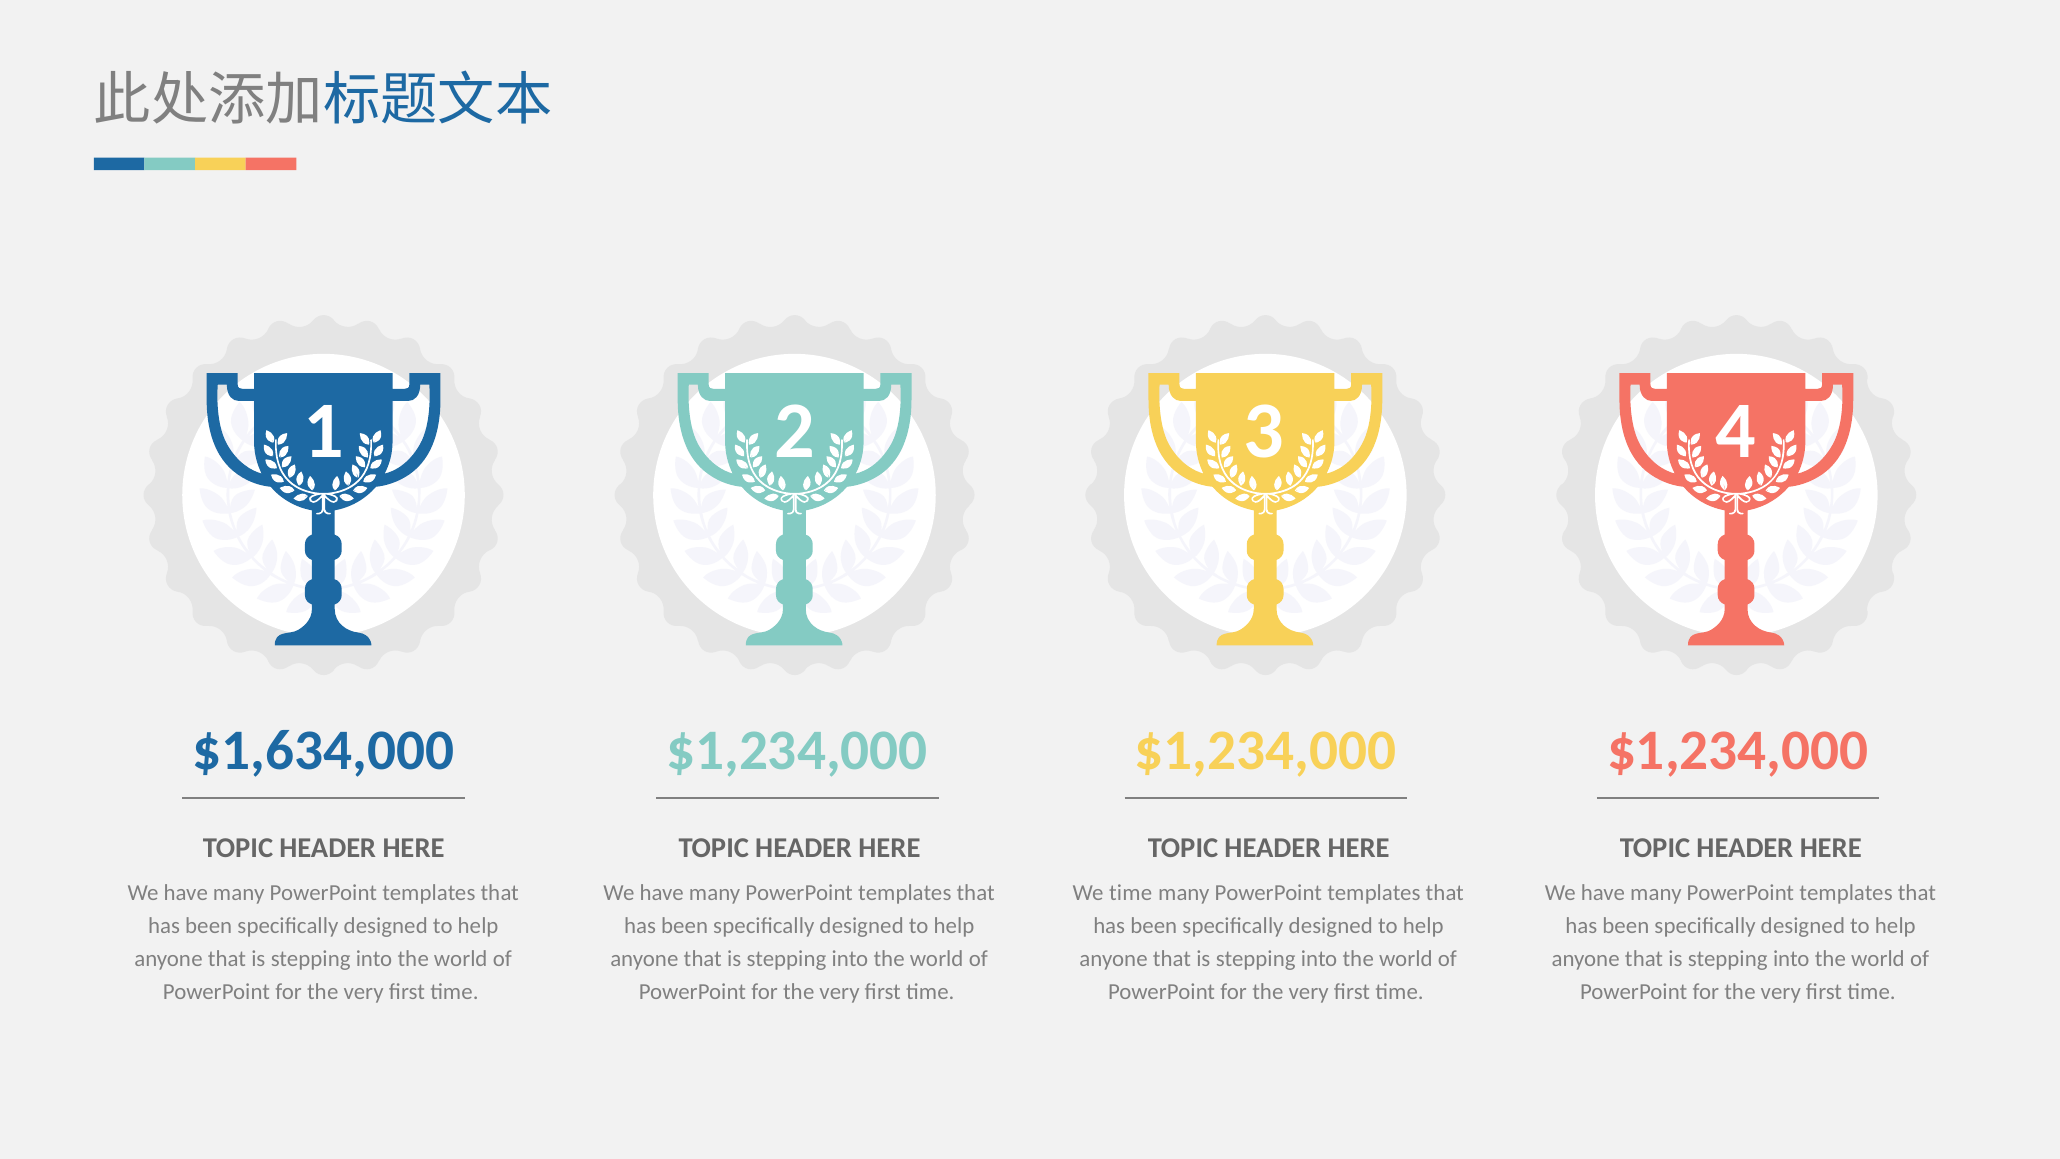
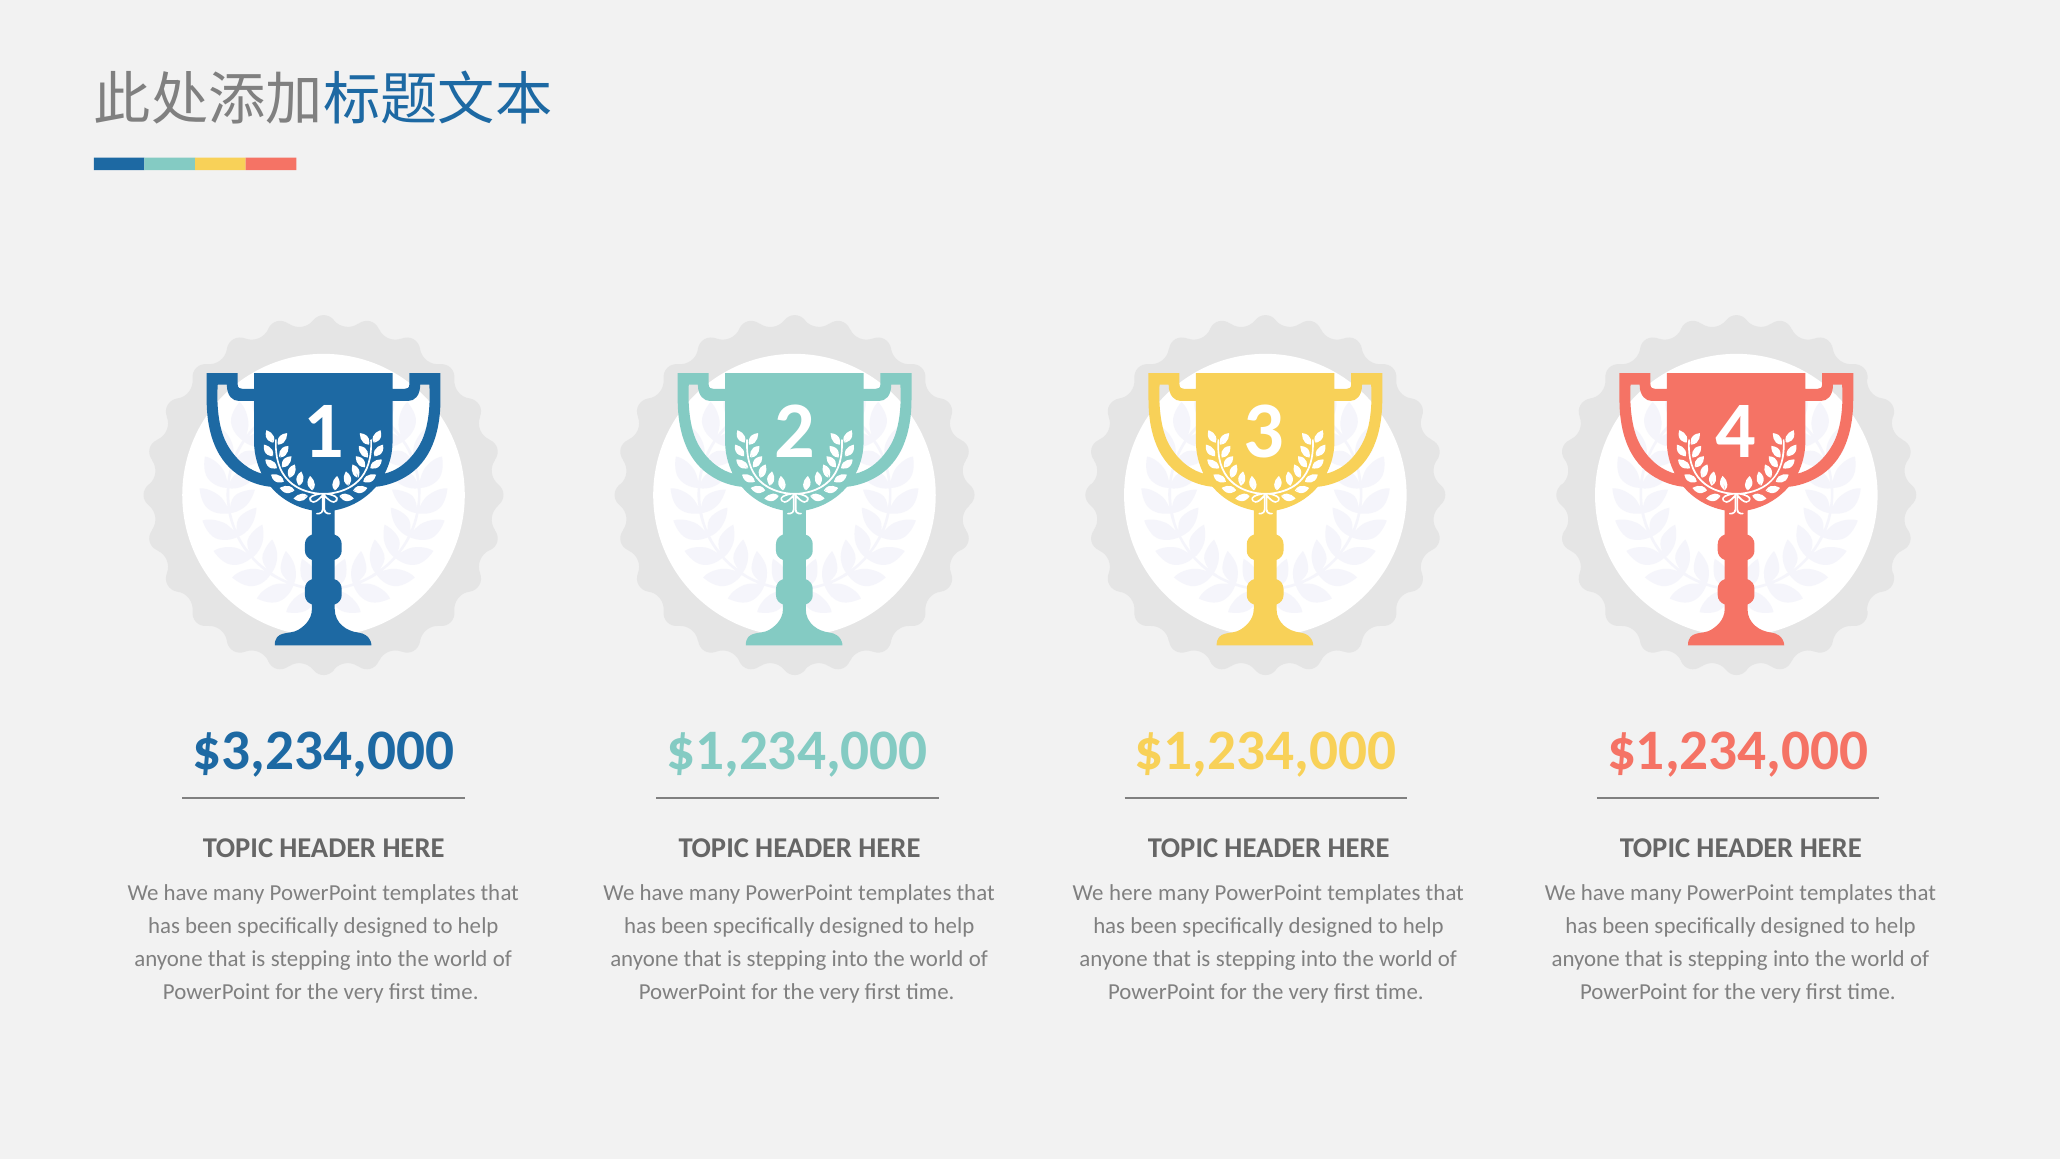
$1,634,000: $1,634,000 -> $3,234,000 (323, 750)
We time: time -> here (1131, 893)
